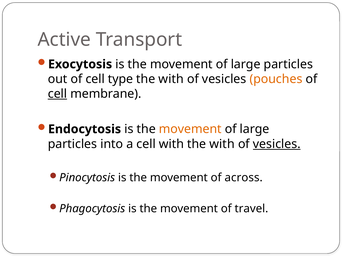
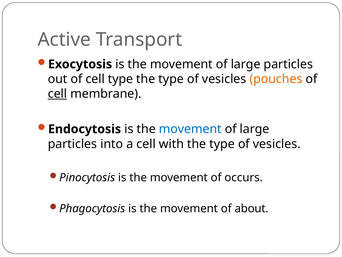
with: with -> type (171, 79)
movement colour: orange -> blue (190, 129)
with the with: with -> type (222, 144)
vesicles underline: present -> none (277, 144)
across: across -> occurs (244, 177)
travel: travel -> about (252, 208)
